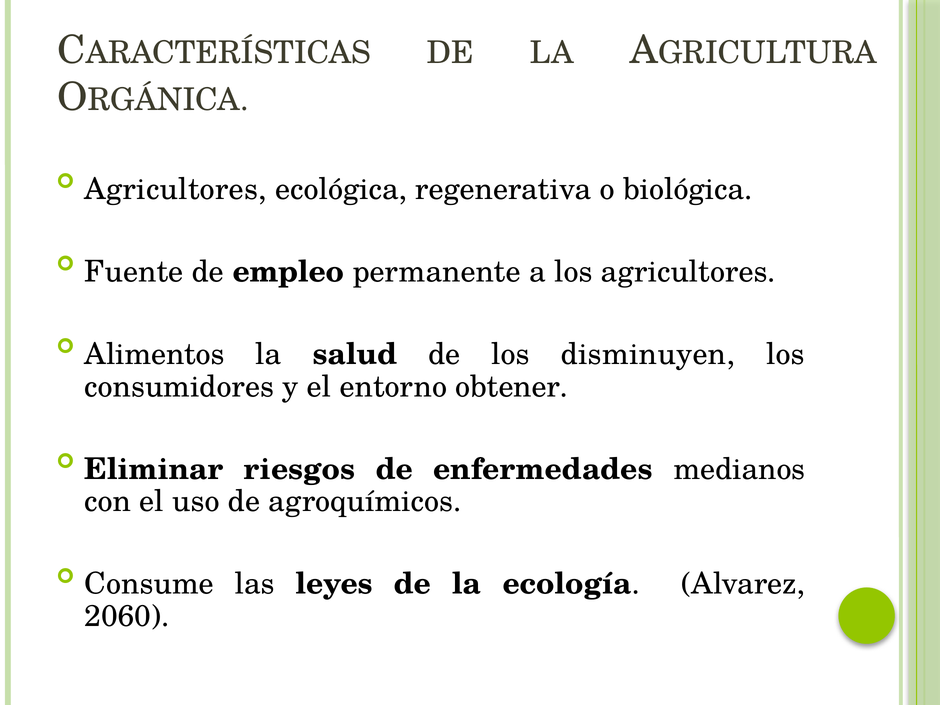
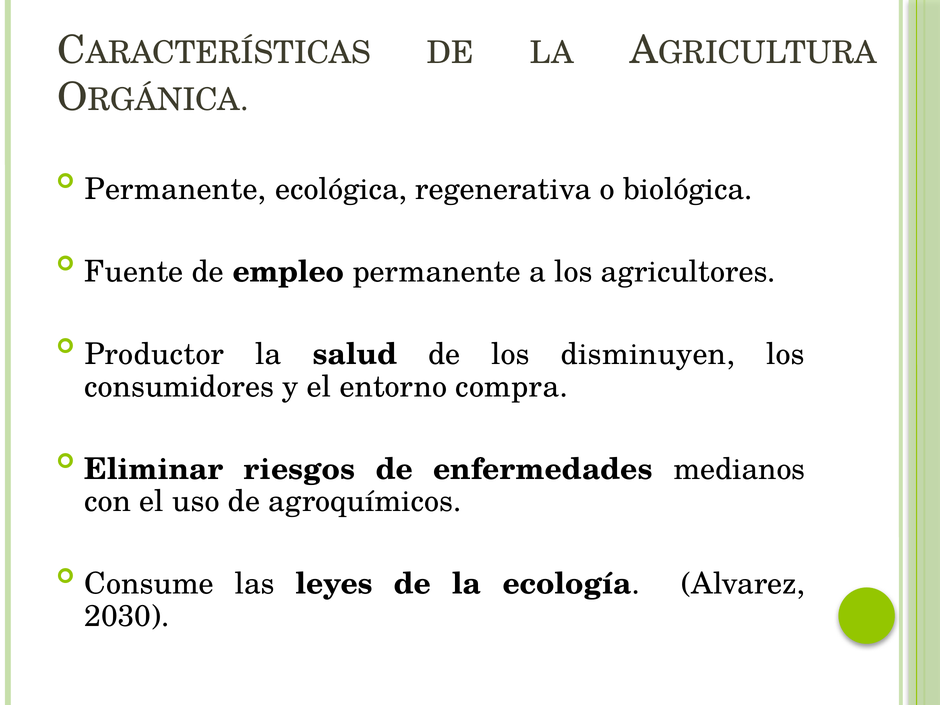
Agricultores: Agricultores -> Permanente (176, 189)
Alimentos: Alimentos -> Productor (154, 354)
obtener: obtener -> compra (512, 387)
2060: 2060 -> 2030 (127, 616)
